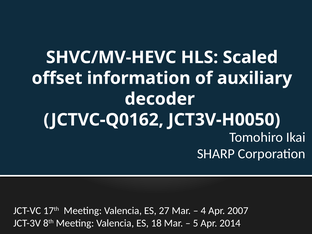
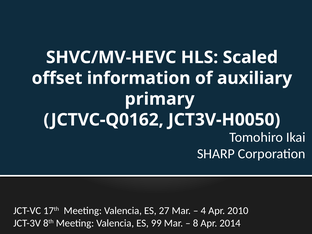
decoder: decoder -> primary (160, 99)
2007: 2007 -> 2010 (238, 211)
18: 18 -> 99 (156, 223)
5: 5 -> 8 (196, 223)
